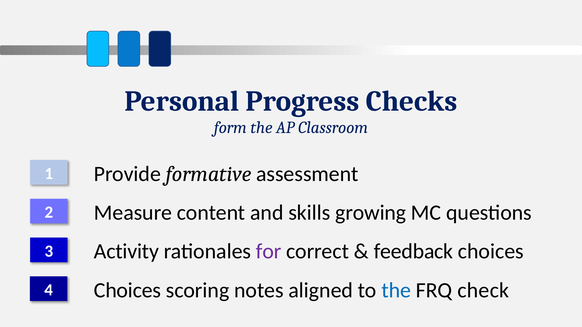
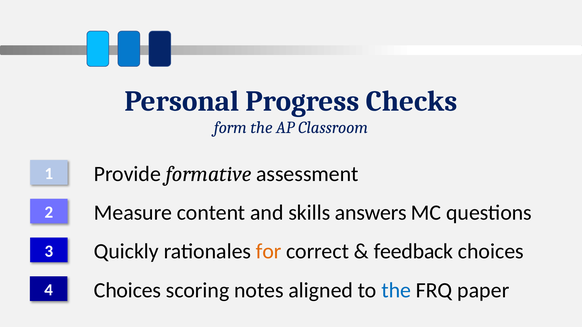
growing: growing -> answers (371, 213)
Activity: Activity -> Quickly (126, 252)
for colour: purple -> orange (269, 252)
check: check -> paper (483, 291)
